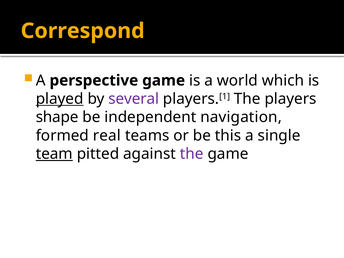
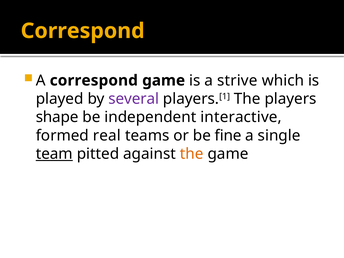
A perspective: perspective -> correspond (94, 80)
world: world -> strive (237, 80)
played underline: present -> none (60, 99)
navigation: navigation -> interactive (241, 117)
this: this -> fine (228, 136)
the colour: purple -> orange (192, 154)
